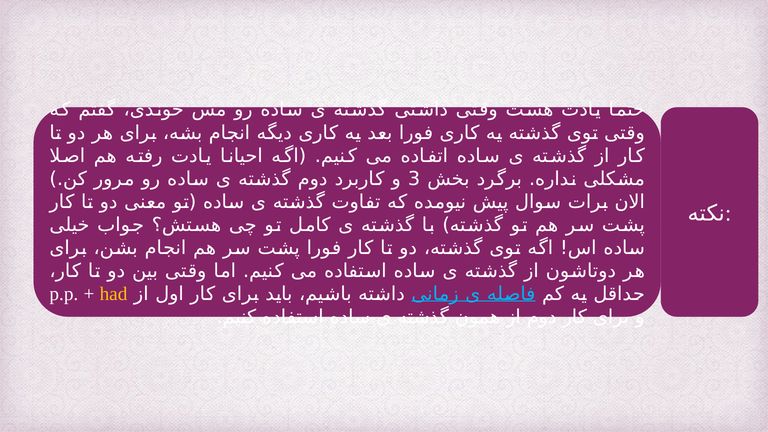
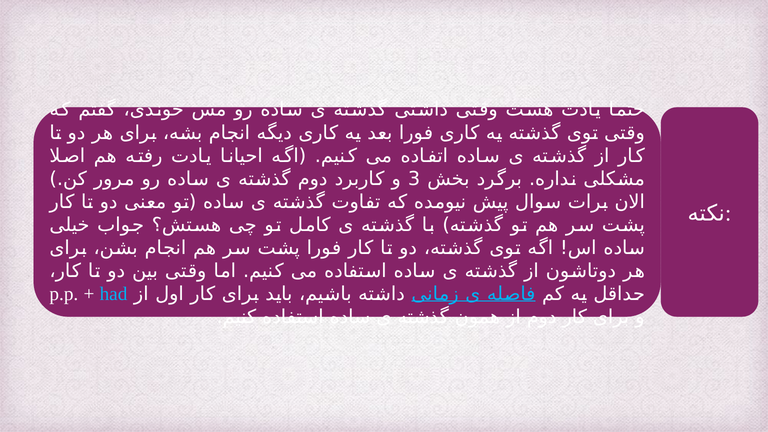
had colour: yellow -> light blue (113, 294)
